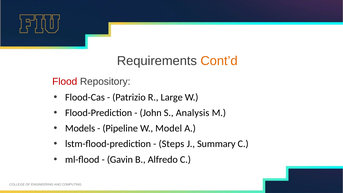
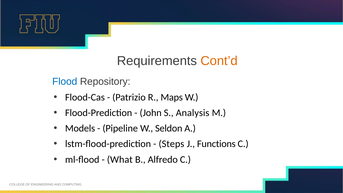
Flood colour: red -> blue (65, 81)
Large: Large -> Maps (172, 97)
Model: Model -> Seldon (169, 128)
Summary: Summary -> Functions (216, 144)
Gavin: Gavin -> What (120, 159)
